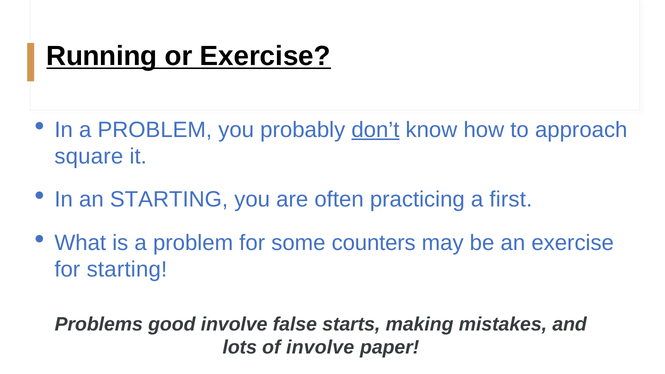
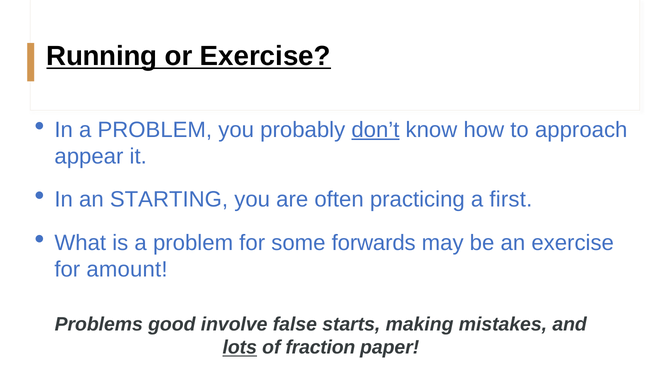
square: square -> appear (89, 156)
counters: counters -> forwards (374, 243)
for starting: starting -> amount (127, 269)
lots underline: none -> present (240, 348)
of involve: involve -> fraction (320, 348)
